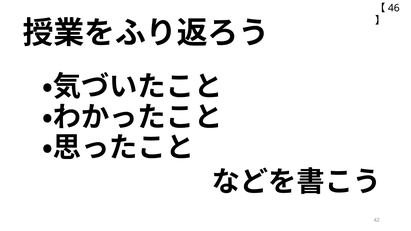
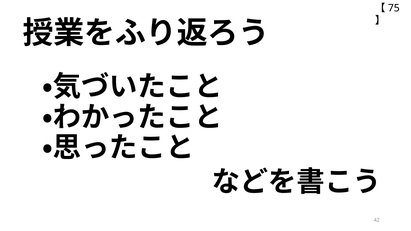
46: 46 -> 75 (394, 8)
